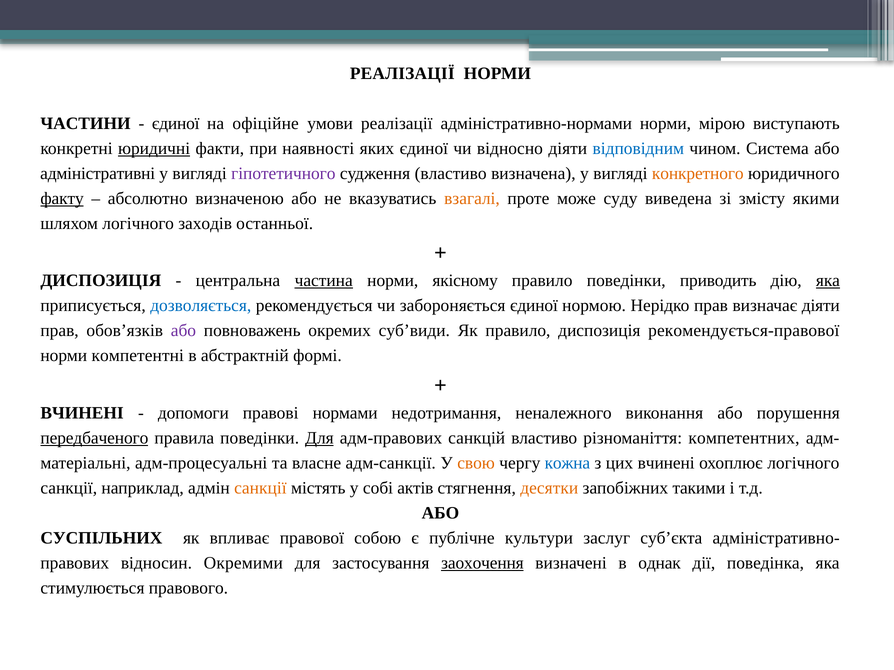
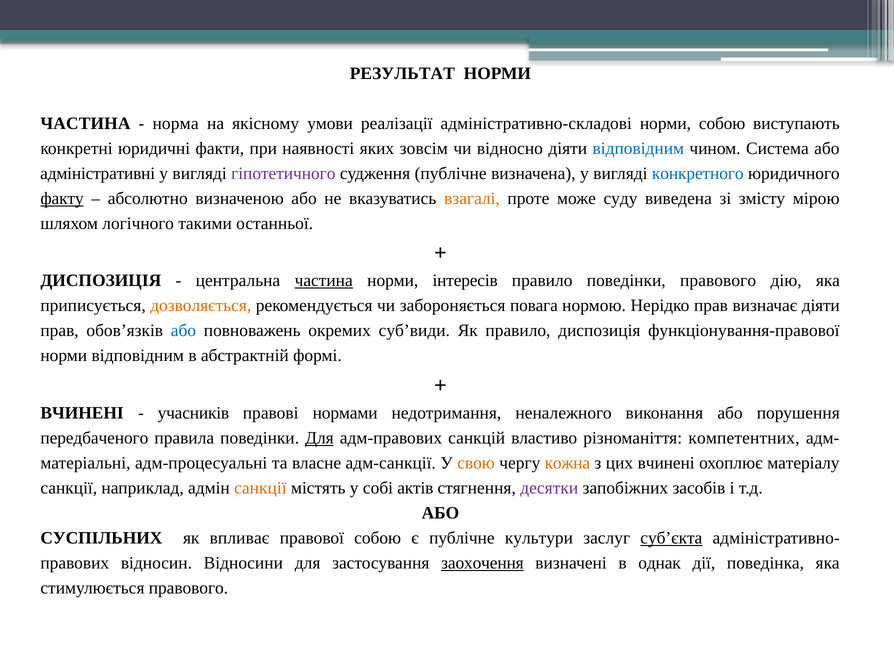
РЕАЛІЗАЦІЇ: РЕАЛІЗАЦІЇ -> РЕЗУЛЬТАТ (402, 74)
ЧАСТИНИ: ЧАСТИНИ -> ЧАСТИНА (85, 124)
єдиної: єдиної -> норма (176, 124)
офіційне: офіційне -> якісному (266, 124)
адміністративно-нормами: адміністративно-нормами -> адміністративно-складові (536, 124)
норми мірою: мірою -> собою (722, 124)
юридичні underline: present -> none (154, 149)
яких єдиної: єдиної -> зовсім (424, 149)
судження властиво: властиво -> публічне (451, 174)
конкретного colour: orange -> blue (698, 174)
якими: якими -> мірою (816, 199)
заходів: заходів -> такими (205, 224)
якісному: якісному -> інтересів (465, 281)
поведінки приводить: приводить -> правового (718, 281)
яка underline: present -> none (828, 281)
дозволяється colour: blue -> orange (201, 306)
забороняється єдиної: єдиної -> повага (534, 306)
або colour: purple -> blue (183, 331)
рекомендується-правової: рекомендується-правової -> функціонування-правової (744, 331)
норми компетентні: компетентні -> відповідним (138, 356)
допомоги: допомоги -> учасників (193, 413)
передбаченого underline: present -> none (94, 438)
кожна colour: blue -> orange (567, 463)
охоплює логічного: логічного -> матеріалу (803, 463)
десятки colour: orange -> purple (549, 488)
такими: такими -> засобів (699, 488)
суб’єкта underline: none -> present (671, 538)
Окремими: Окремими -> Відносини (243, 563)
